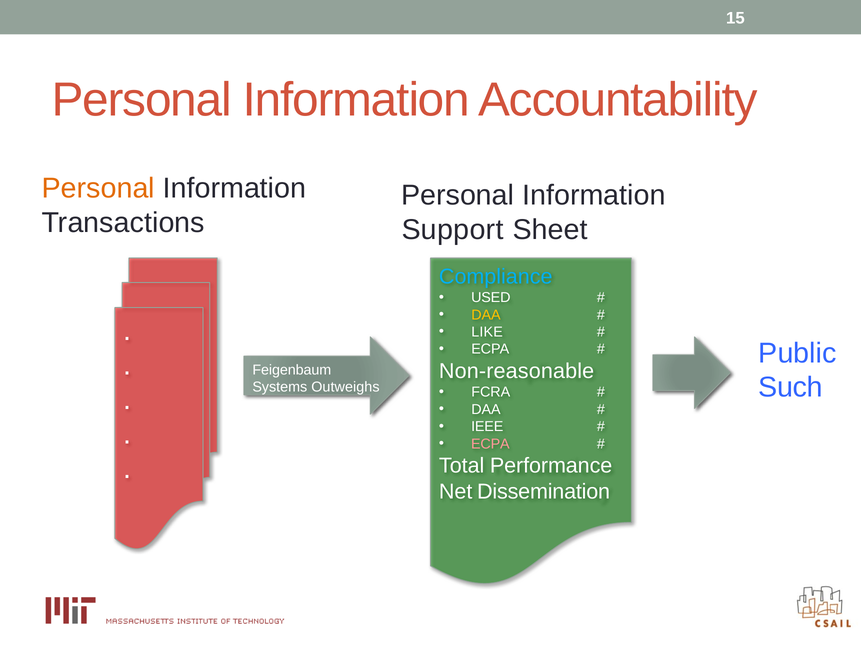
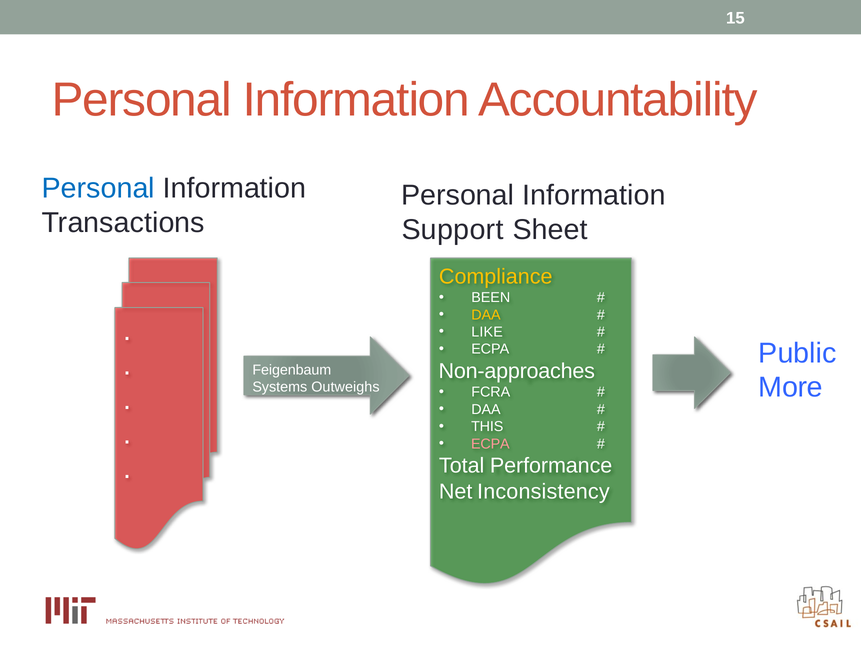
Personal colour: orange -> blue (98, 188)
Compliance colour: light blue -> yellow (496, 277)
USED: USED -> BEEN (491, 298)
Non-reasonable: Non-reasonable -> Non-approaches (517, 372)
Such: Such -> More (791, 388)
IEEE: IEEE -> THIS (487, 427)
Dissemination: Dissemination -> Inconsistency (543, 492)
